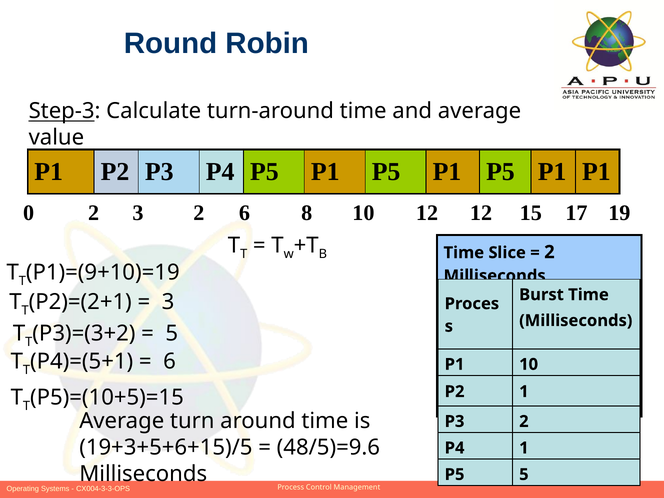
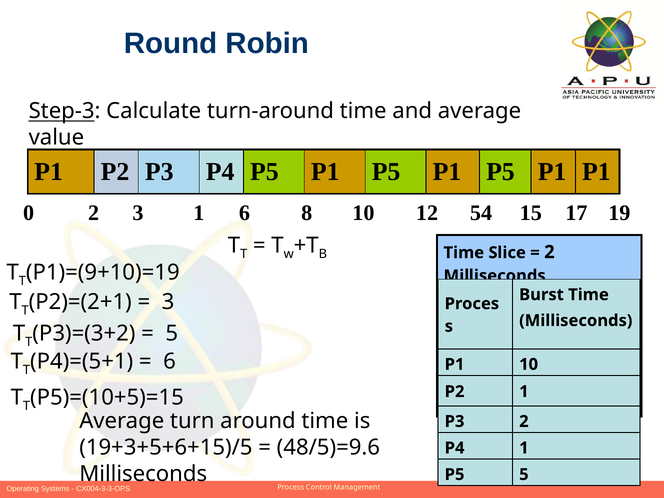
3 2: 2 -> 1 (199, 213)
12 12: 12 -> 54 (481, 213)
